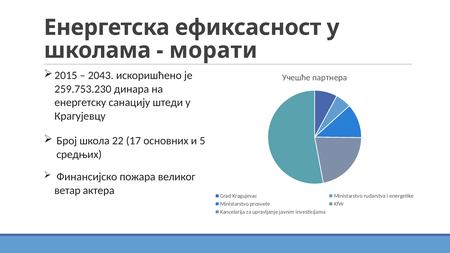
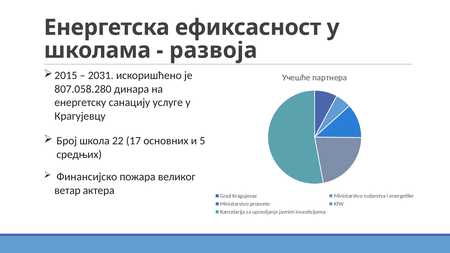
морати: морати -> развоја (213, 50)
2043: 2043 -> 2031 (101, 76)
259.753.230: 259.753.230 -> 807.058.280 (83, 89)
штеди: штеди -> услуге (168, 103)
